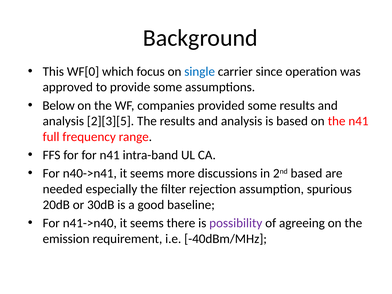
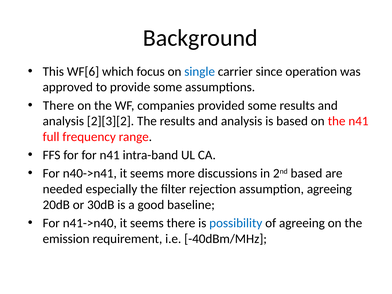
WF[0: WF[0 -> WF[6 (83, 71)
Below: Below -> There (58, 105)
2][3][5: 2][3][5 -> 2][3][2 (110, 121)
assumption spurious: spurious -> agreeing (329, 189)
possibility colour: purple -> blue (236, 223)
